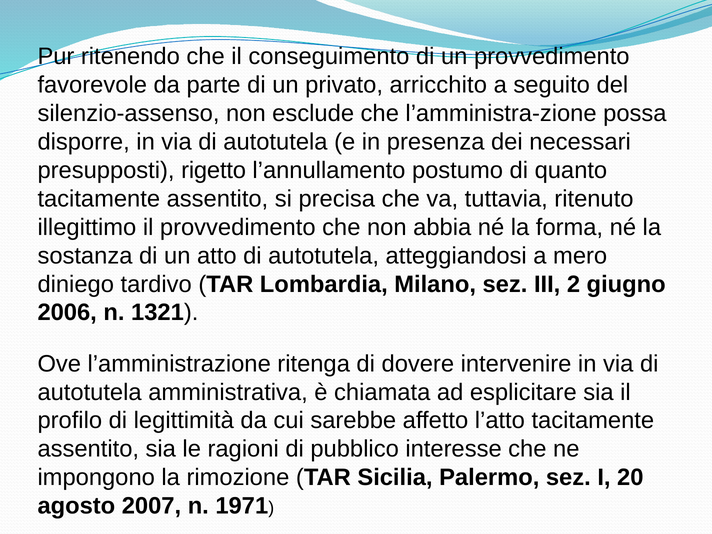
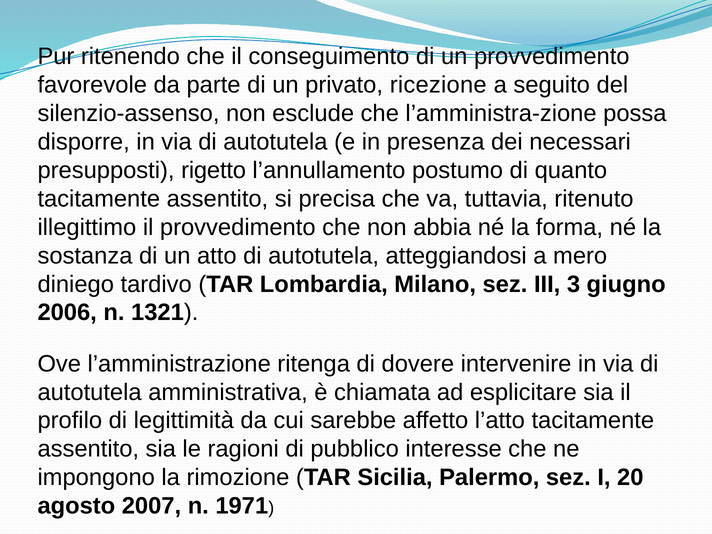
arricchito: arricchito -> ricezione (438, 85)
2: 2 -> 3 (574, 284)
